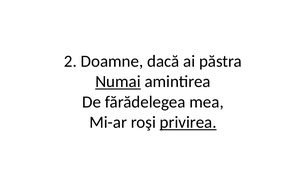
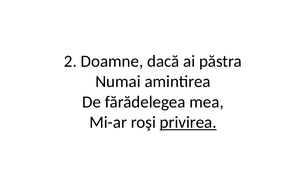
Numai underline: present -> none (118, 82)
